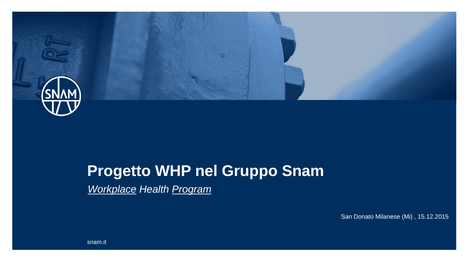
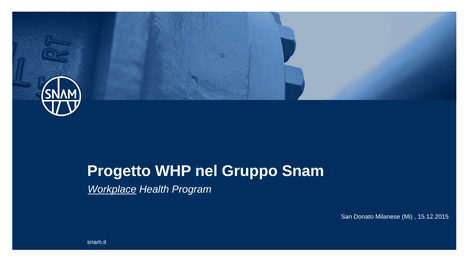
Program underline: present -> none (192, 190)
